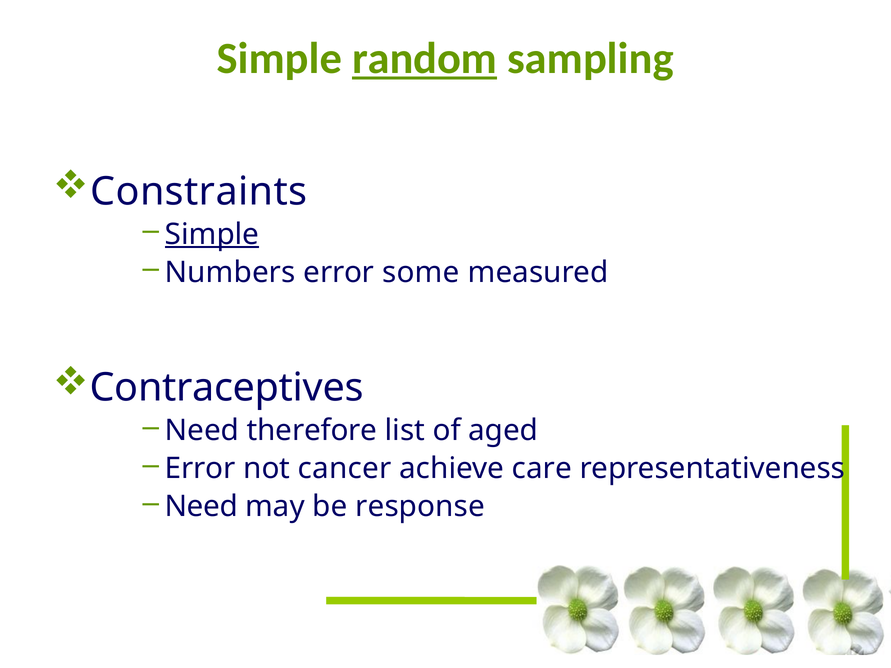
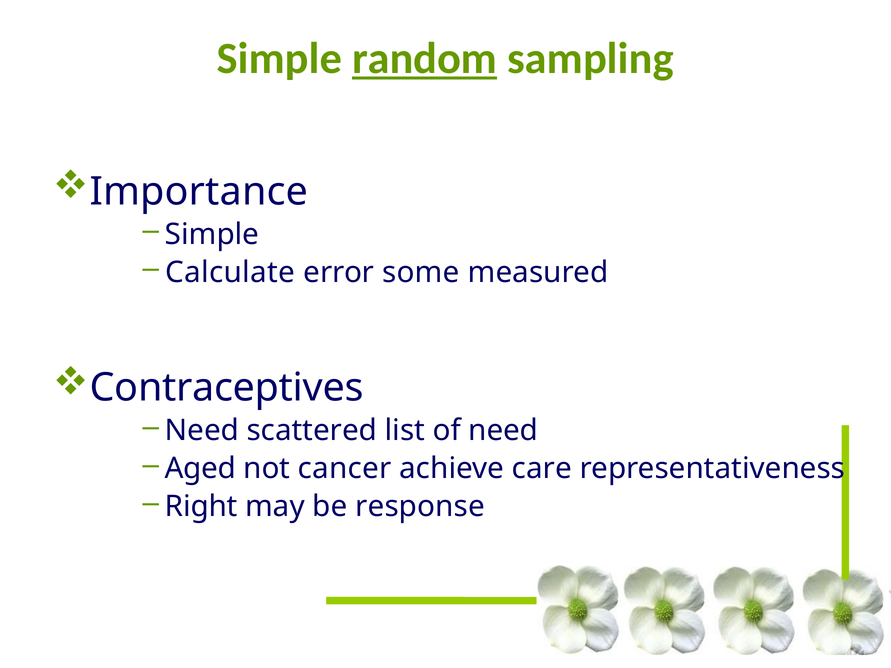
Constraints: Constraints -> Importance (199, 192)
Simple underline: present -> none (212, 234)
Numbers: Numbers -> Calculate (230, 272)
therefore: therefore -> scattered (312, 431)
of aged: aged -> need (503, 431)
Error: Error -> Aged (200, 469)
Need: Need -> Right (201, 507)
